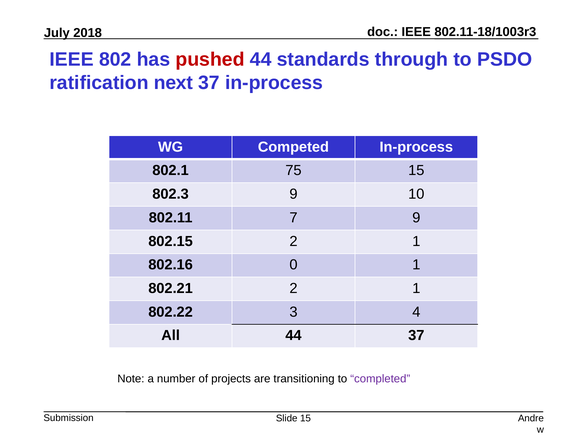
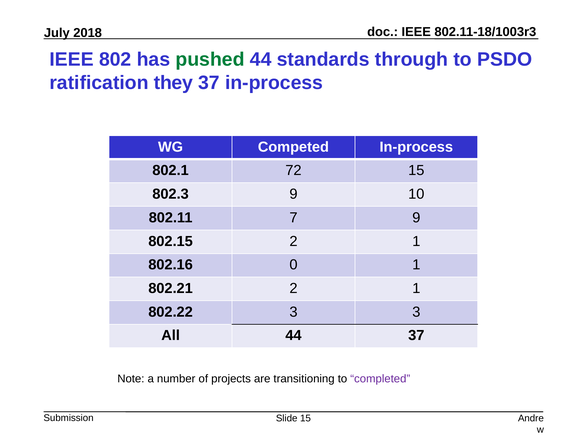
pushed colour: red -> green (210, 60)
next: next -> they (173, 83)
75: 75 -> 72 (293, 171)
3 4: 4 -> 3 (416, 312)
